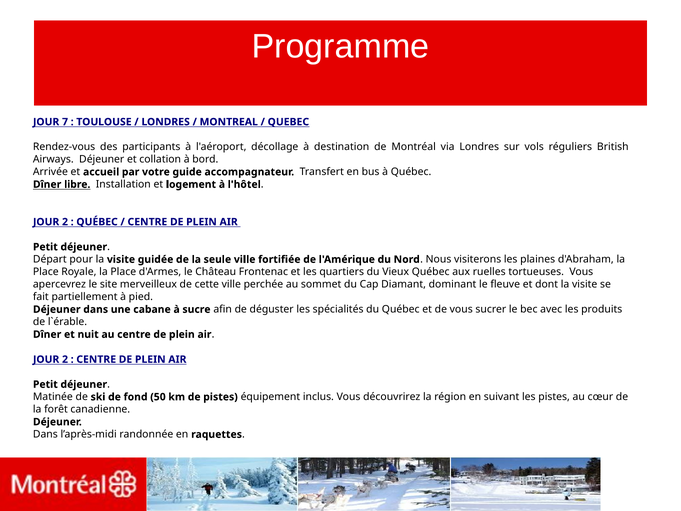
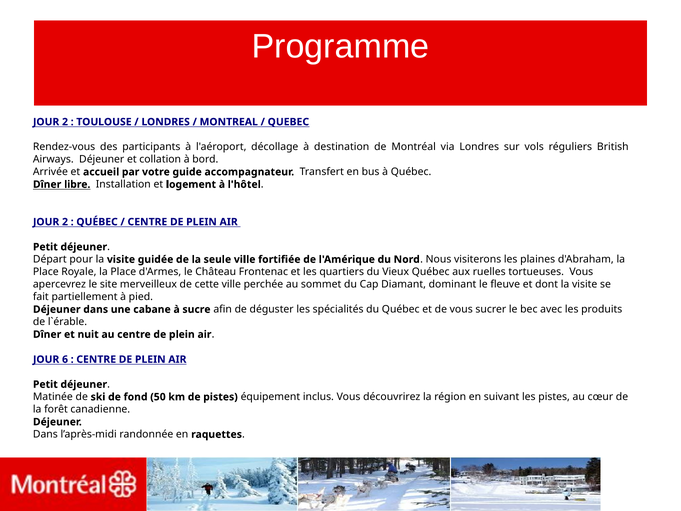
7: 7 -> 2 (65, 122)
2: 2 -> 6 (65, 359)
